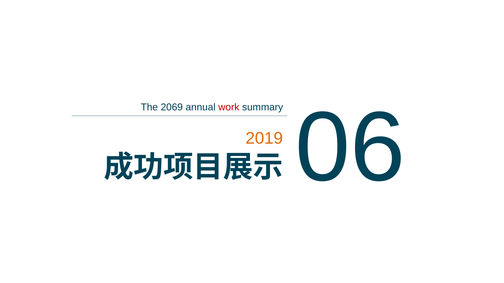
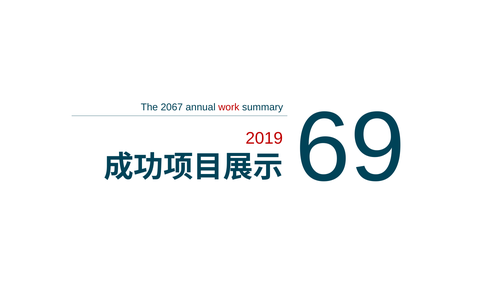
2069: 2069 -> 2067 (172, 107)
06: 06 -> 69 (350, 148)
2019 colour: orange -> red (264, 139)
